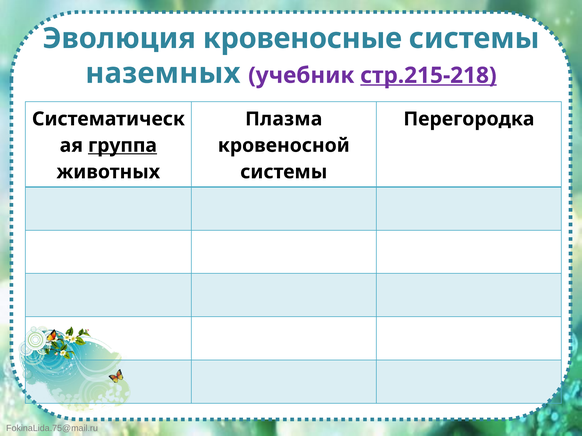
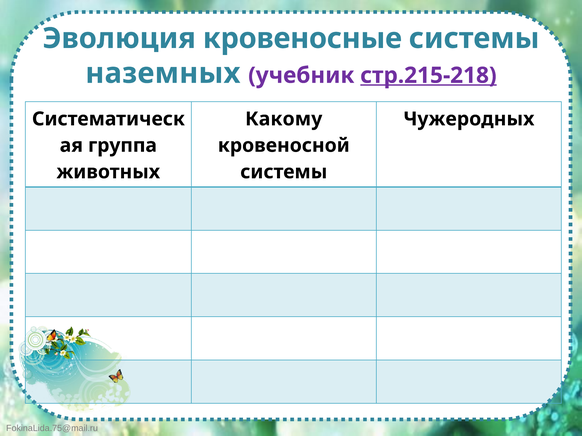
Плазма: Плазма -> Какому (284, 119)
Перегородка: Перегородка -> Чужеродных (469, 119)
группа underline: present -> none (122, 146)
